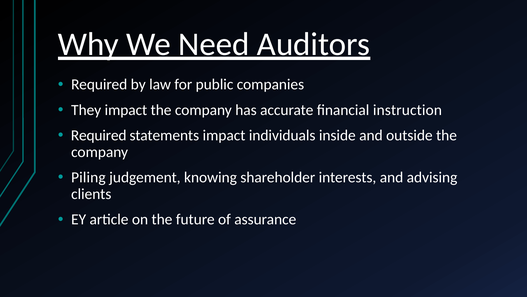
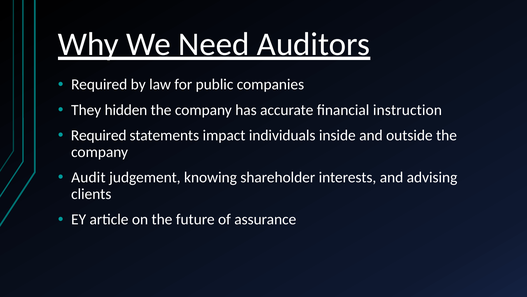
They impact: impact -> hidden (126, 110)
Piling: Piling -> Audit (88, 177)
